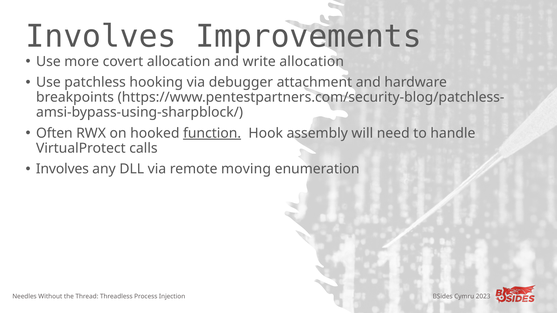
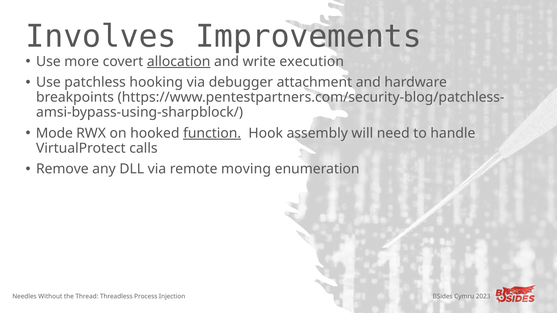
allocation underline: none -> present (179, 62)
write allocation: allocation -> execution (312, 62)
Often: Often -> Mode (54, 133)
Involves: Involves -> Remove (62, 169)
